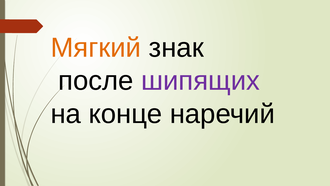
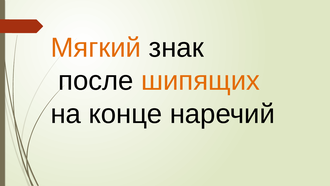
шипящих colour: purple -> orange (200, 81)
